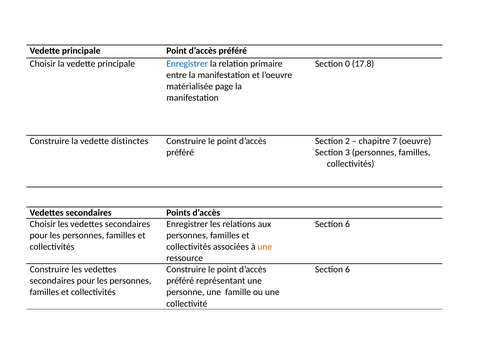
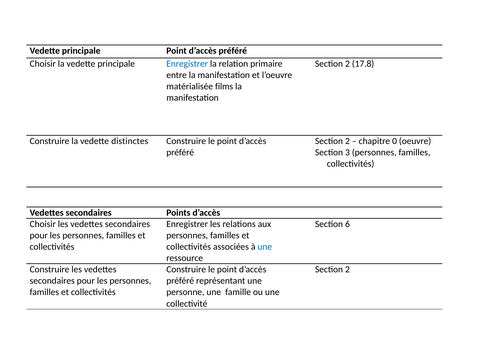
0: 0 -> 2 (347, 64)
page: page -> films (224, 86)
7: 7 -> 0 (395, 141)
une colour: orange -> blue (265, 247)
6: 6 -> 2 (347, 270)
